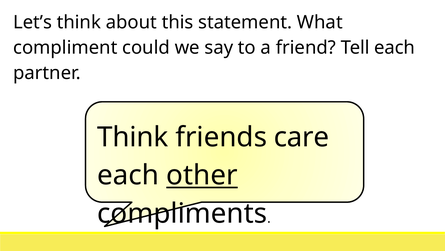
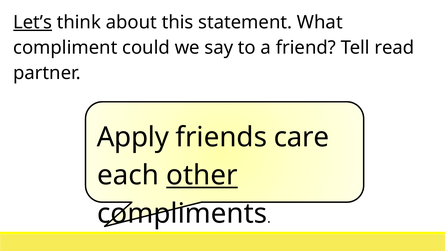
Let’s underline: none -> present (33, 22)
each: each -> read (394, 47)
Think: Think -> Apply (133, 137)
